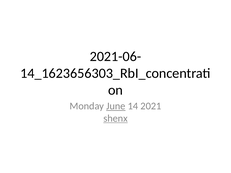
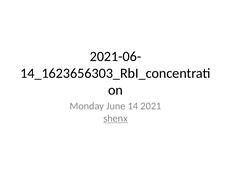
June underline: present -> none (116, 106)
